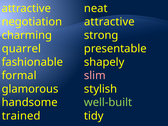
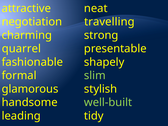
attractive: attractive -> travelling (109, 22)
slim colour: pink -> light green (95, 76)
trained: trained -> leading (21, 116)
